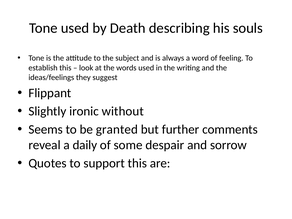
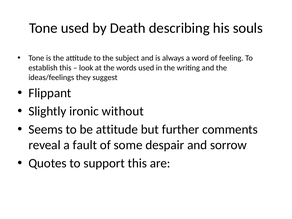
be granted: granted -> attitude (117, 129)
daily: daily -> fault (85, 145)
